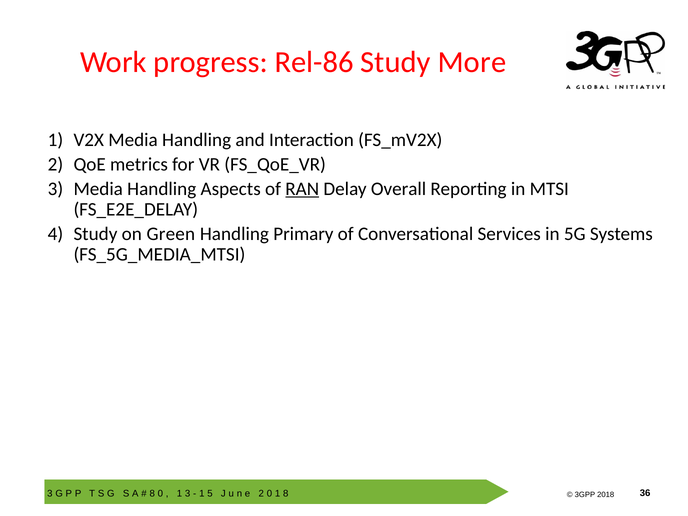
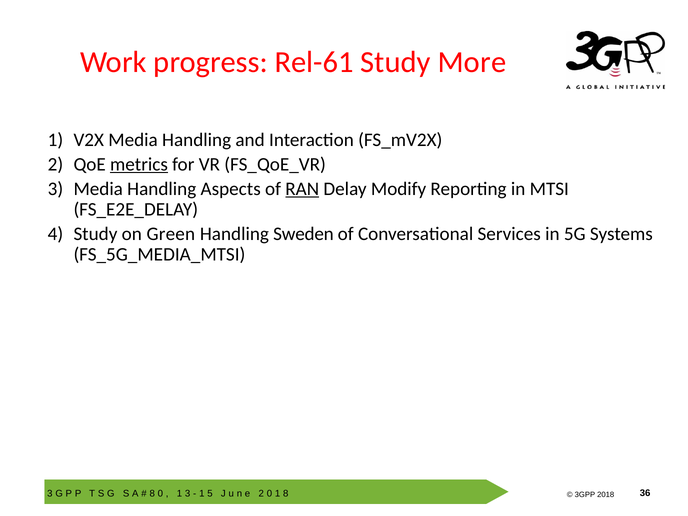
Rel-86: Rel-86 -> Rel-61 (314, 62)
metrics underline: none -> present (139, 164)
Overall: Overall -> Modify (399, 189)
Primary: Primary -> Sweden (303, 234)
